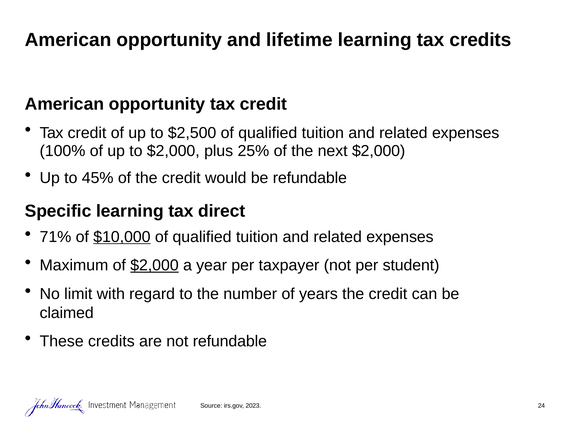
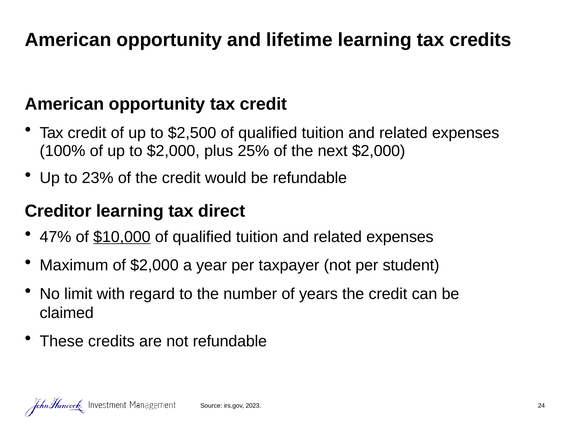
45%: 45% -> 23% (98, 178)
Specific: Specific -> Creditor (58, 211)
71%: 71% -> 47% (55, 237)
$2,000 underline: present -> none (154, 266)
